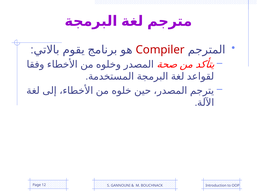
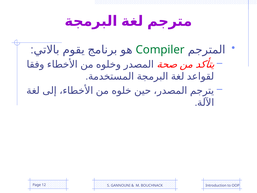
Compiler colour: red -> green (160, 50)
